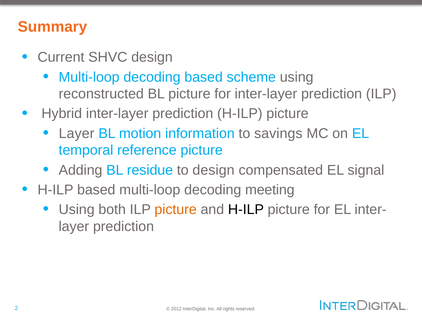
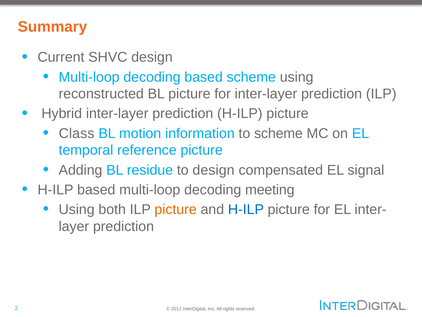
Layer: Layer -> Class (77, 133)
to savings: savings -> scheme (278, 133)
H-ILP colour: black -> blue (246, 209)
